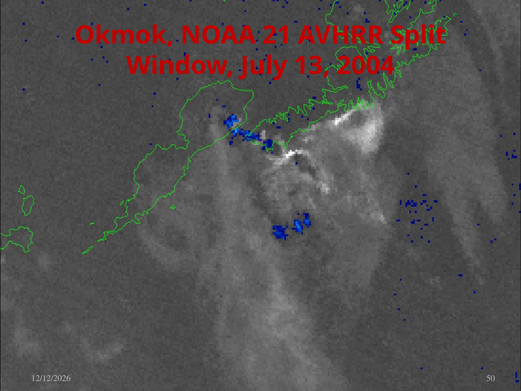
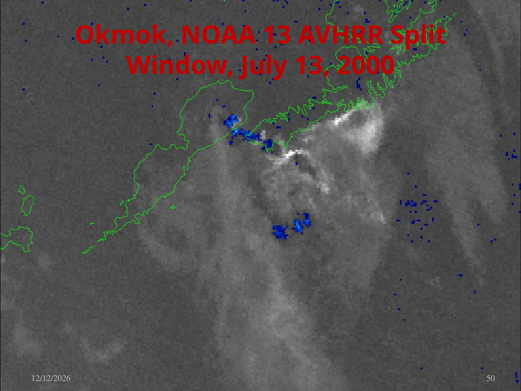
NOAA 21: 21 -> 13 (277, 35)
2004: 2004 -> 2000 (366, 66)
